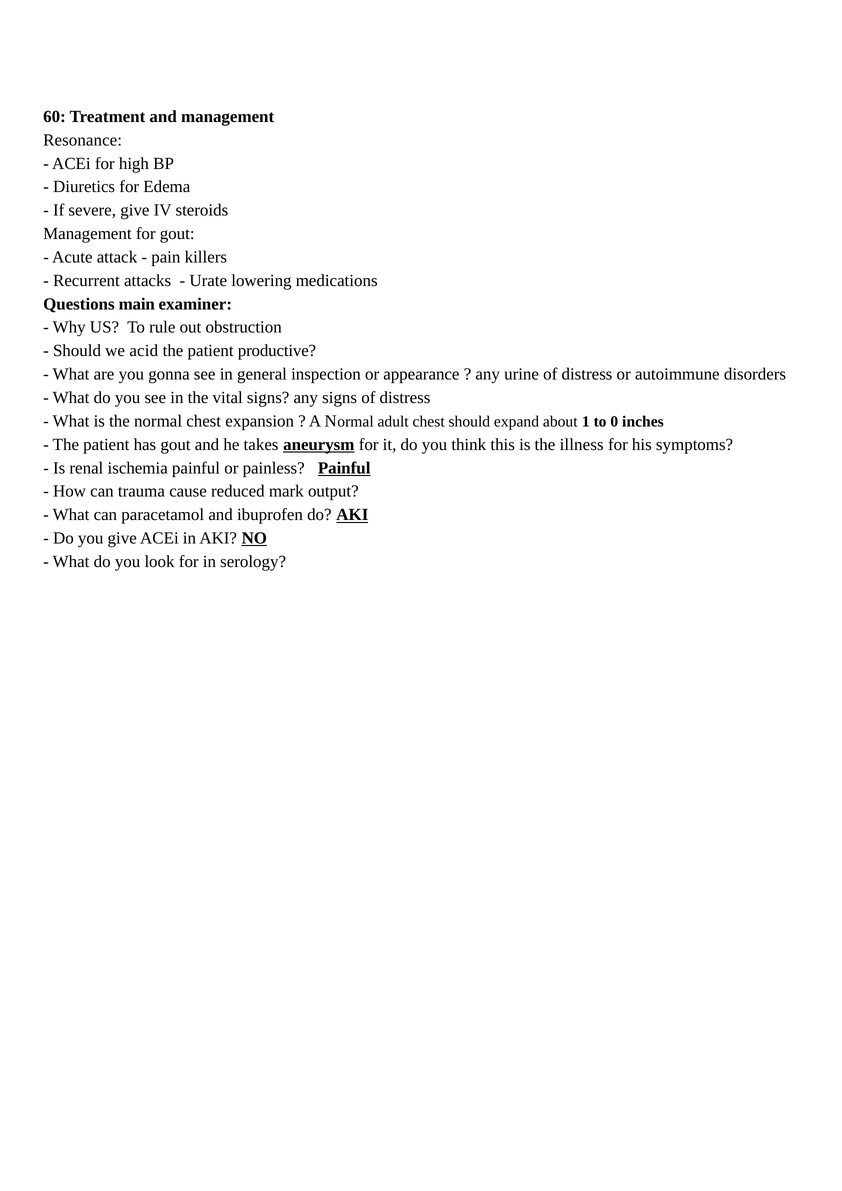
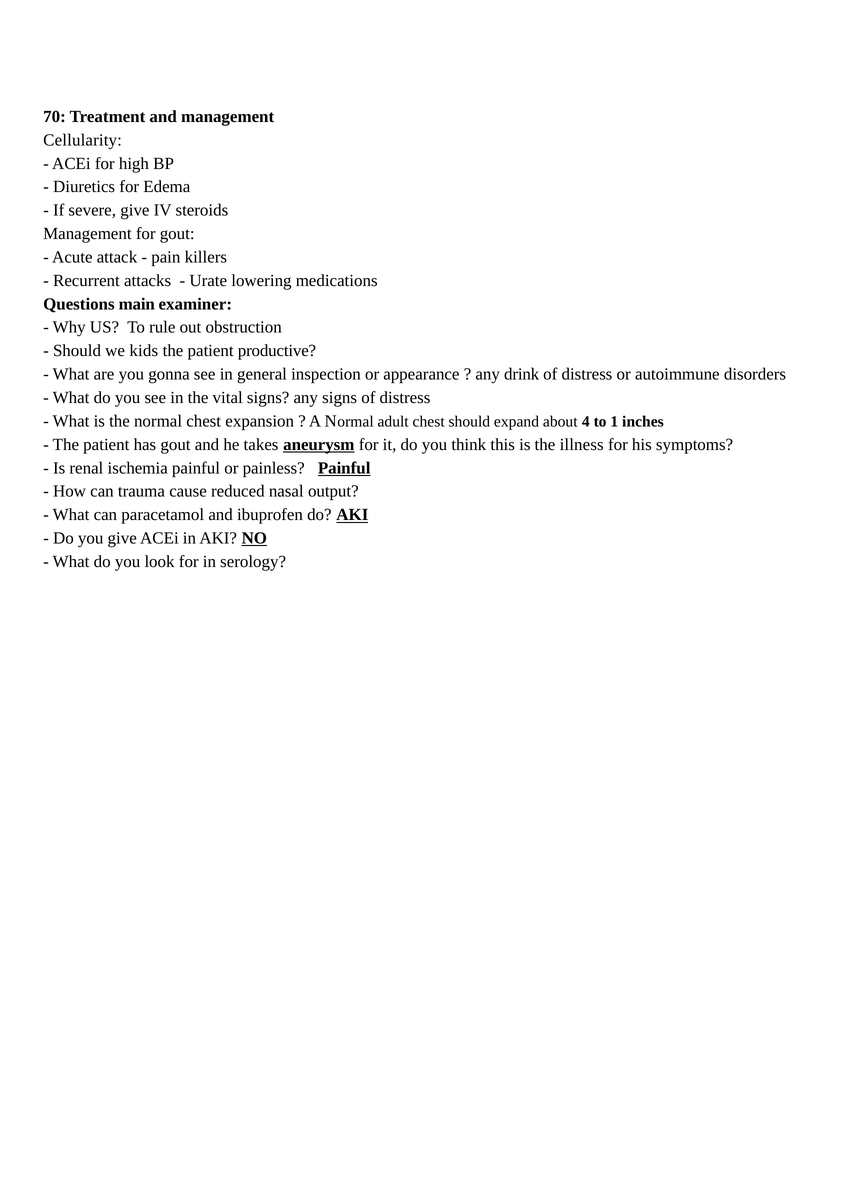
60: 60 -> 70 (55, 117)
Resonance: Resonance -> Cellularity (83, 140)
acid: acid -> kids (144, 351)
urine: urine -> drink (522, 374)
1: 1 -> 4 (586, 421)
0: 0 -> 1 (614, 421)
mark: mark -> nasal (286, 491)
